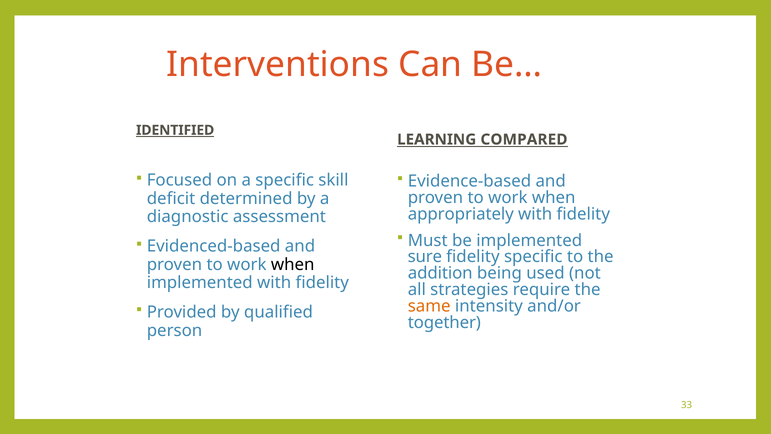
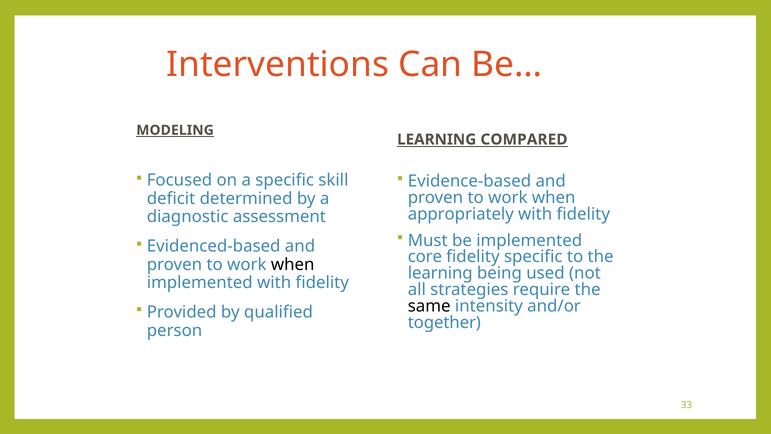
IDENTIFIED: IDENTIFIED -> MODELING (175, 130)
sure: sure -> core (425, 257)
addition: addition -> learning (440, 273)
same colour: orange -> black (429, 306)
